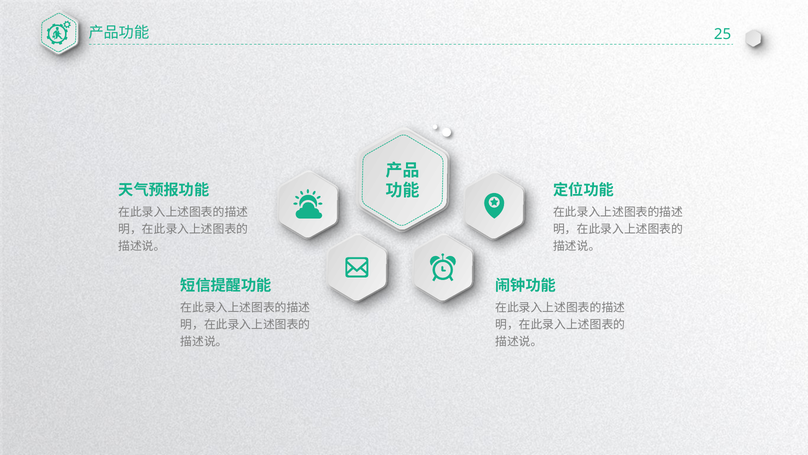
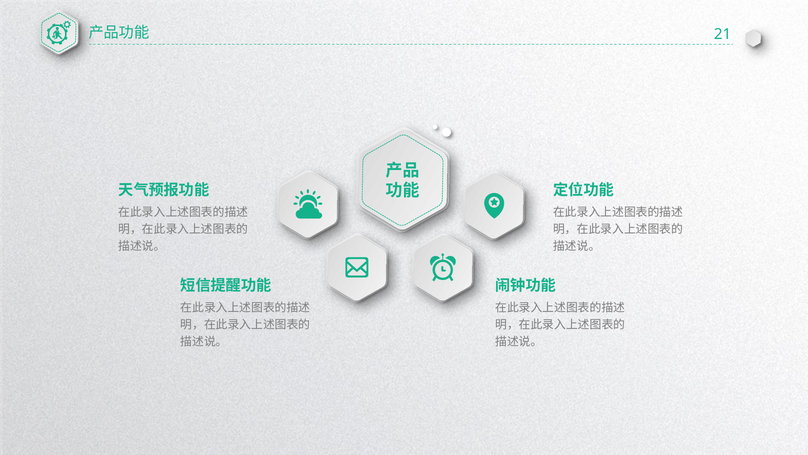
25: 25 -> 21 (723, 34)
